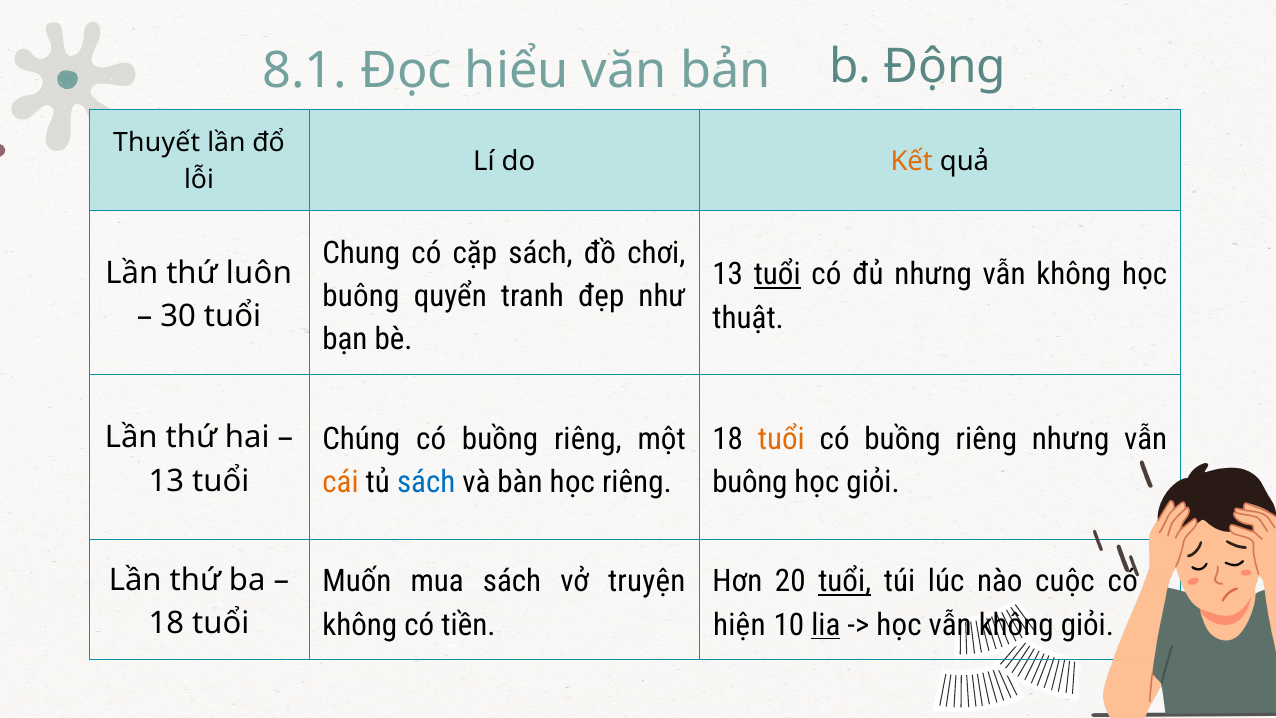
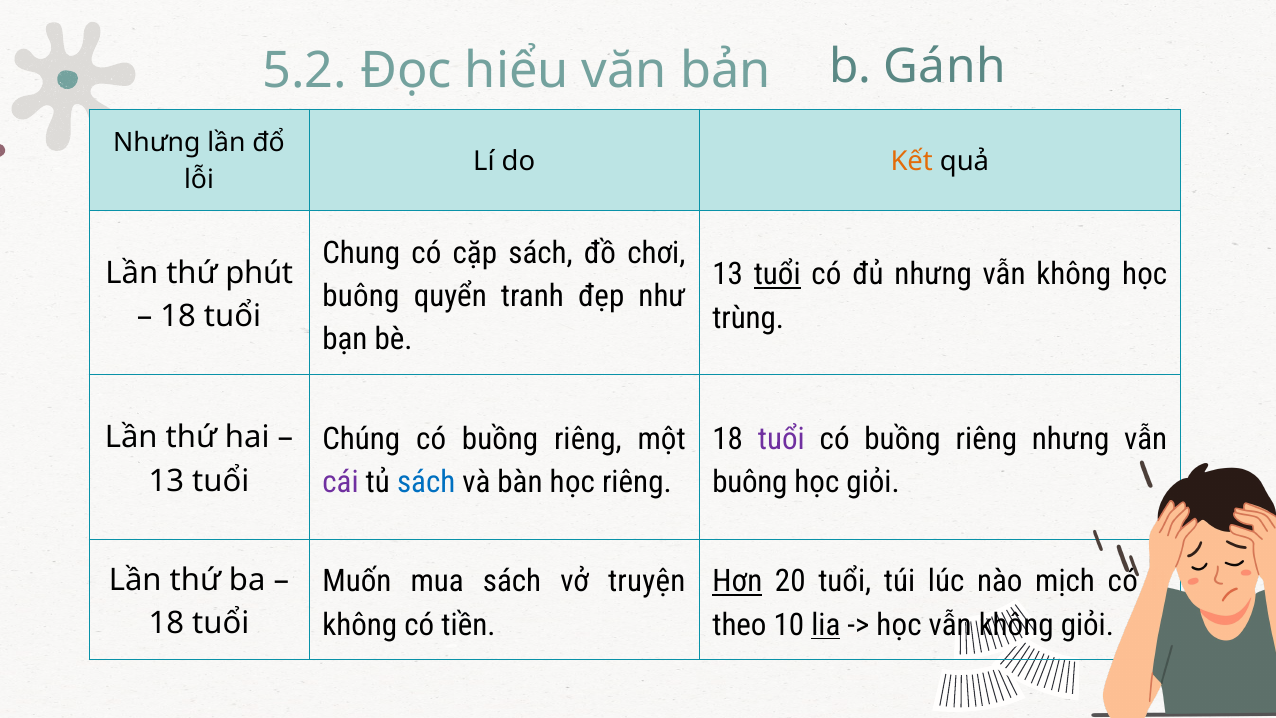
8.1: 8.1 -> 5.2 (305, 71)
Động: Động -> Gánh (945, 67)
Thuyết: Thuyết -> Nhưng (157, 143)
luôn: luôn -> phút (259, 273)
thuật: thuật -> trùng (748, 318)
30: 30 -> 18 (178, 316)
tuổi colour: orange -> purple (781, 439)
cái colour: orange -> purple (341, 482)
Hơn underline: none -> present (737, 582)
tuổi underline: present -> none (845, 582)
cuộc: cuộc -> mịch (1065, 582)
hiện: hiện -> theo (739, 625)
